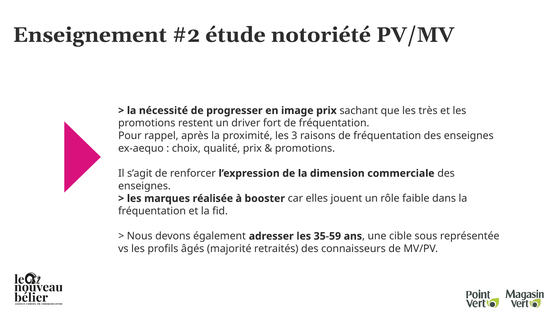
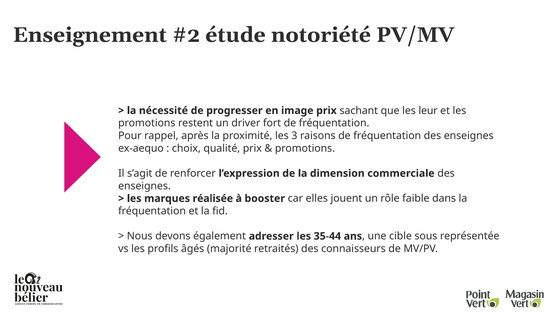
très: très -> leur (428, 111)
35-59: 35-59 -> 35-44 (327, 236)
